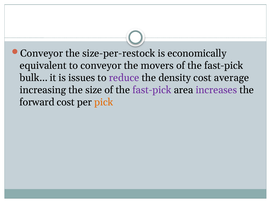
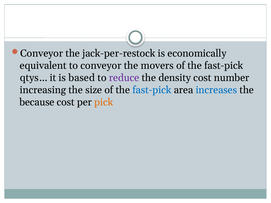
size-per-restock: size-per-restock -> jack-per-restock (119, 53)
bulk…: bulk… -> qtys… (33, 78)
issues: issues -> based (82, 78)
average: average -> number (232, 78)
fast-pick colour: purple -> blue (152, 90)
increases colour: purple -> blue (216, 90)
forward: forward -> because (37, 102)
